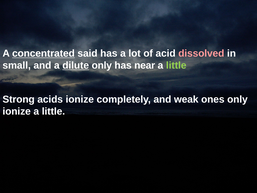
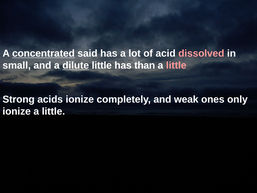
dilute only: only -> little (102, 65)
near: near -> than (145, 65)
little colour: light green -> pink (176, 65)
